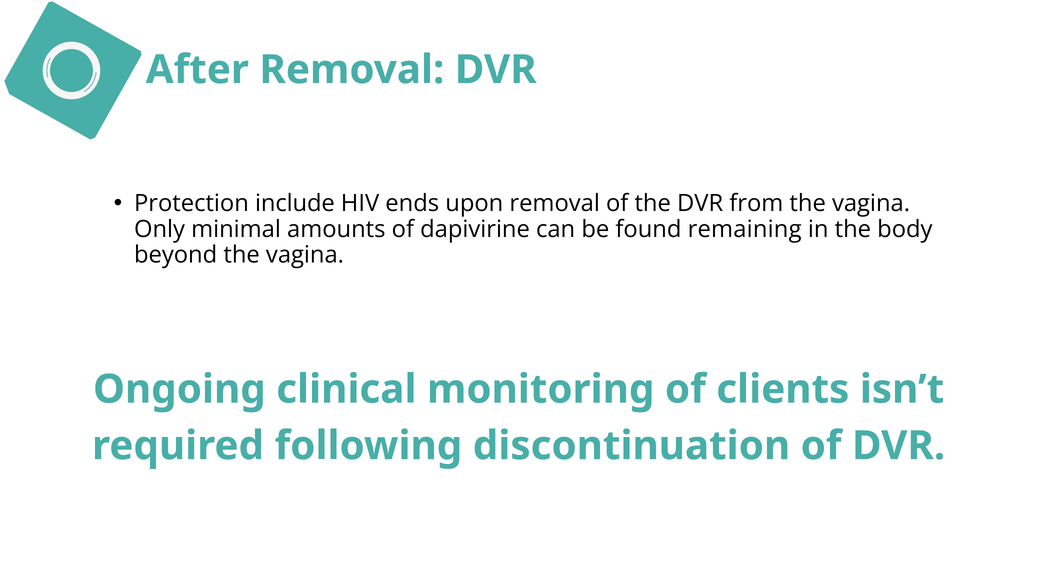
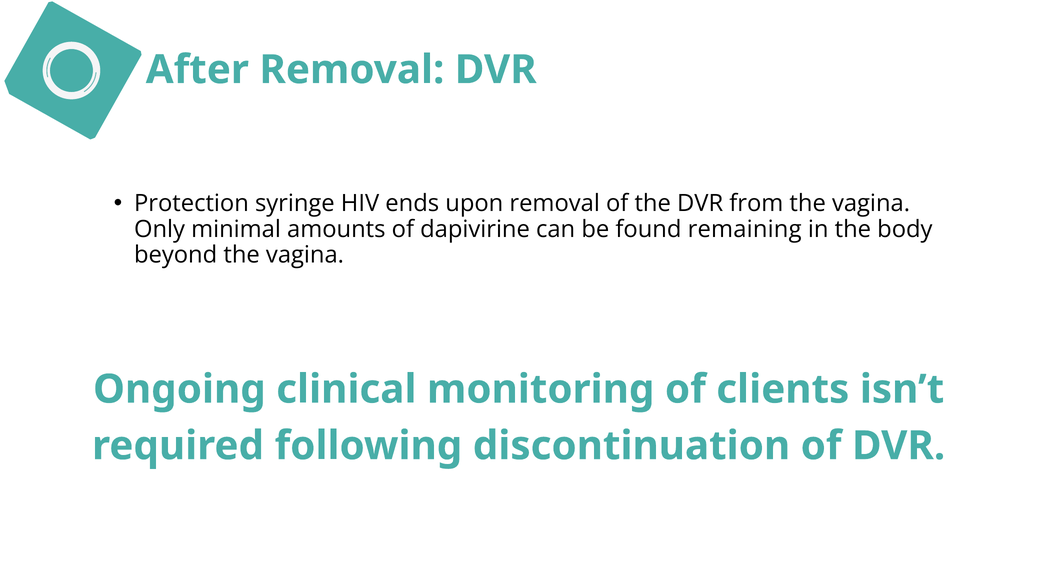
include: include -> syringe (295, 204)
